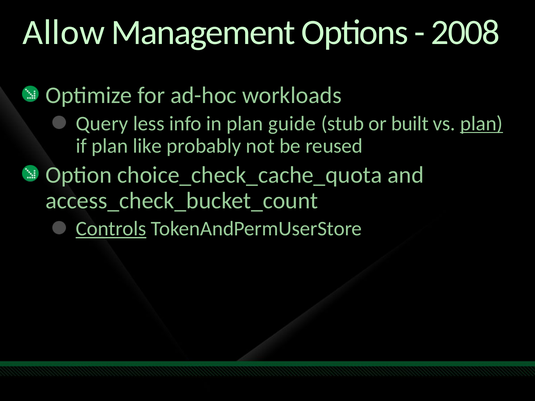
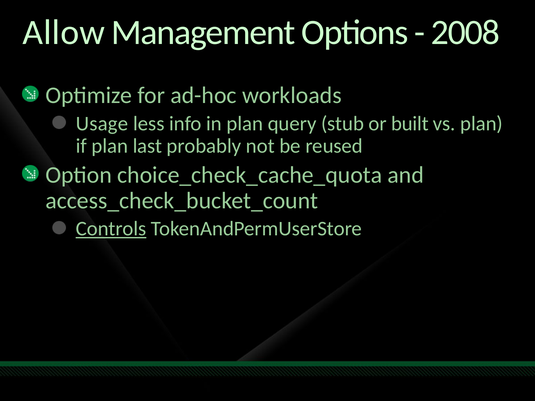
Query: Query -> Usage (102, 124)
guide: guide -> query (292, 124)
plan underline: present -> none (481, 124)
like: like -> last (147, 146)
